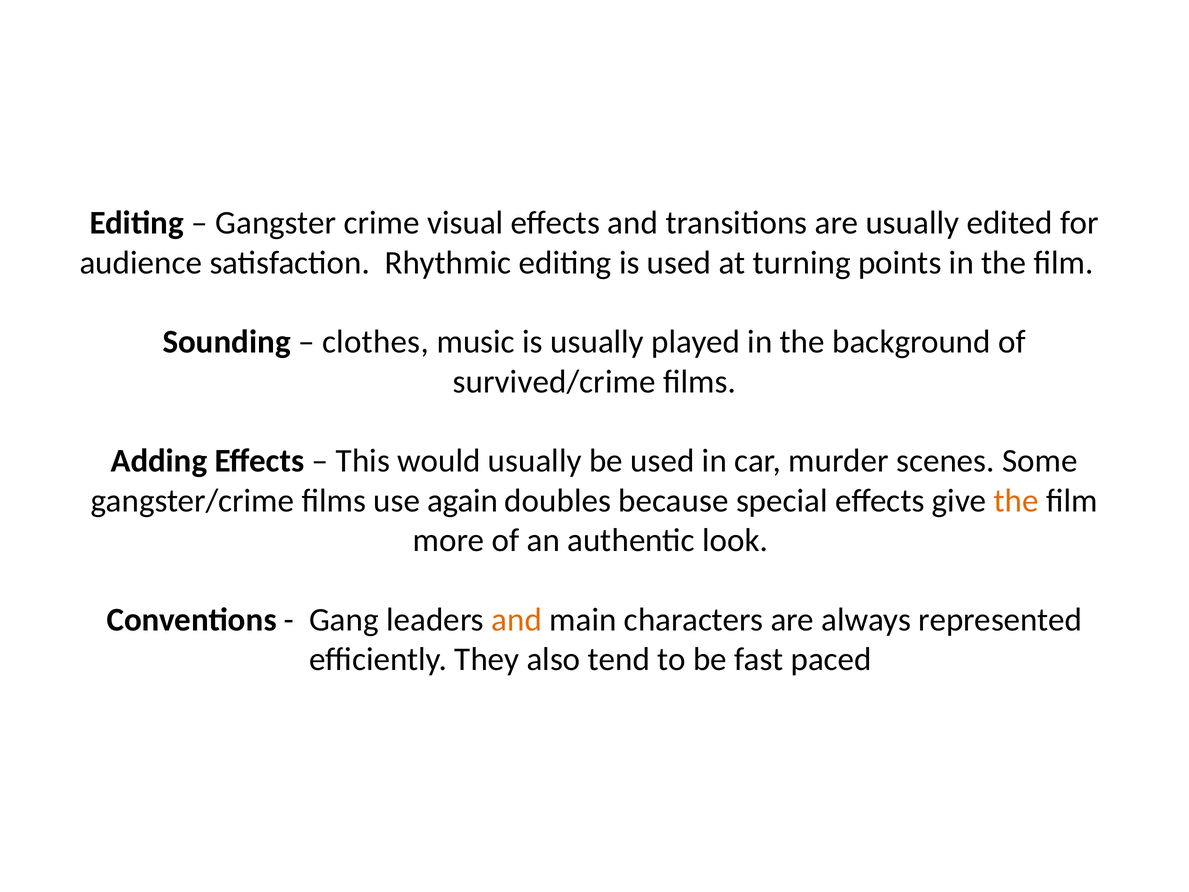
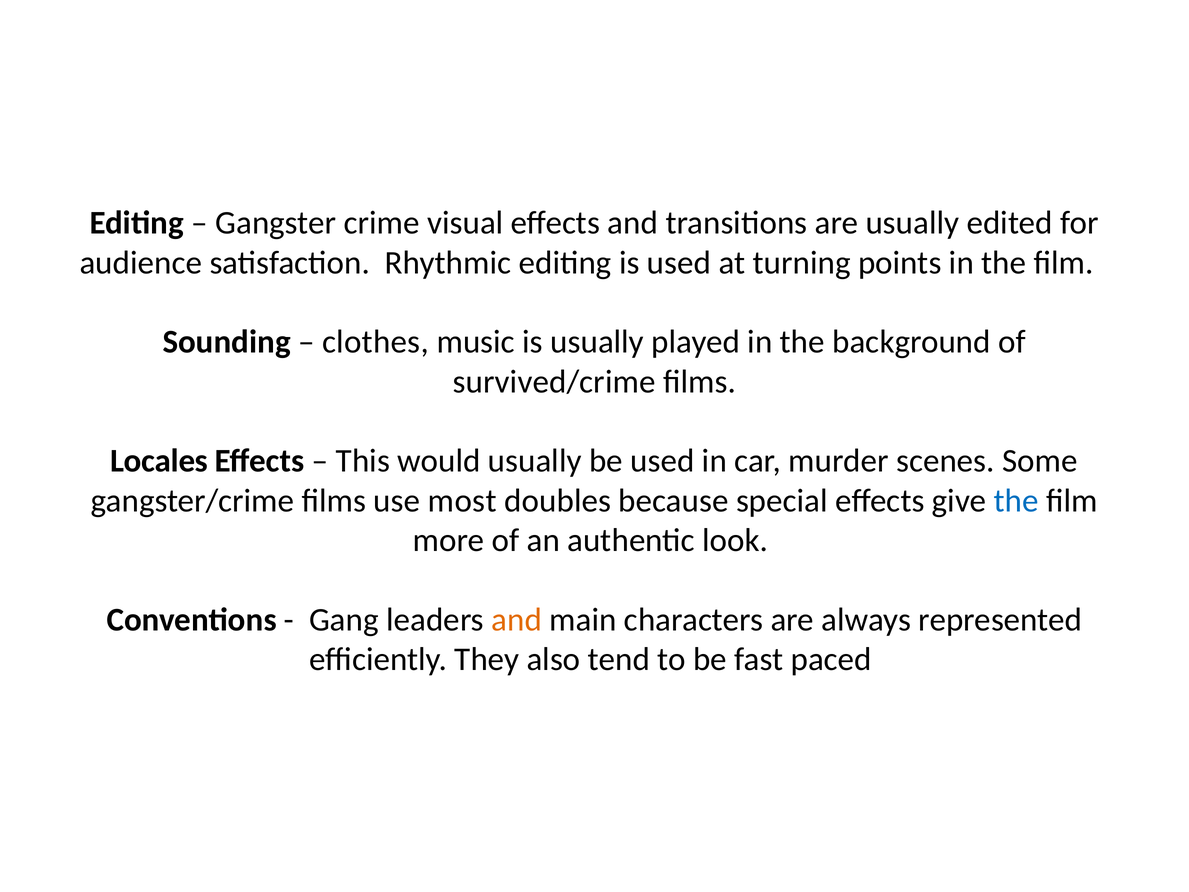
Adding: Adding -> Locales (159, 461)
again: again -> most (462, 501)
the colour: orange -> blue (1016, 501)
